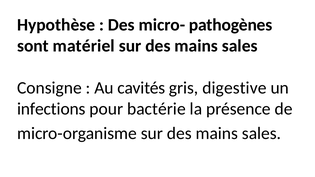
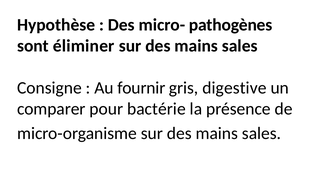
matériel: matériel -> éliminer (84, 46)
cavités: cavités -> fournir (141, 88)
infections: infections -> comparer (51, 109)
